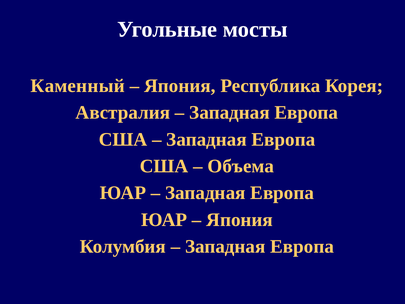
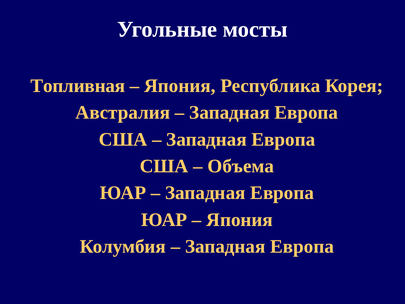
Каменный: Каменный -> Топливная (78, 86)
